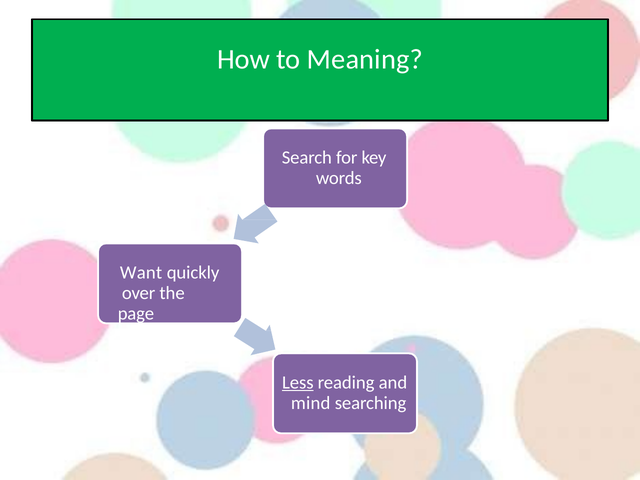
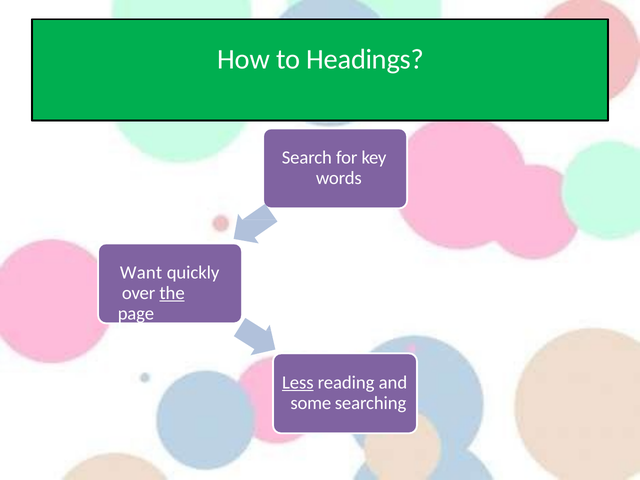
Meaning: Meaning -> Headings (365, 59)
the underline: none -> present (172, 293)
mind: mind -> some (311, 403)
